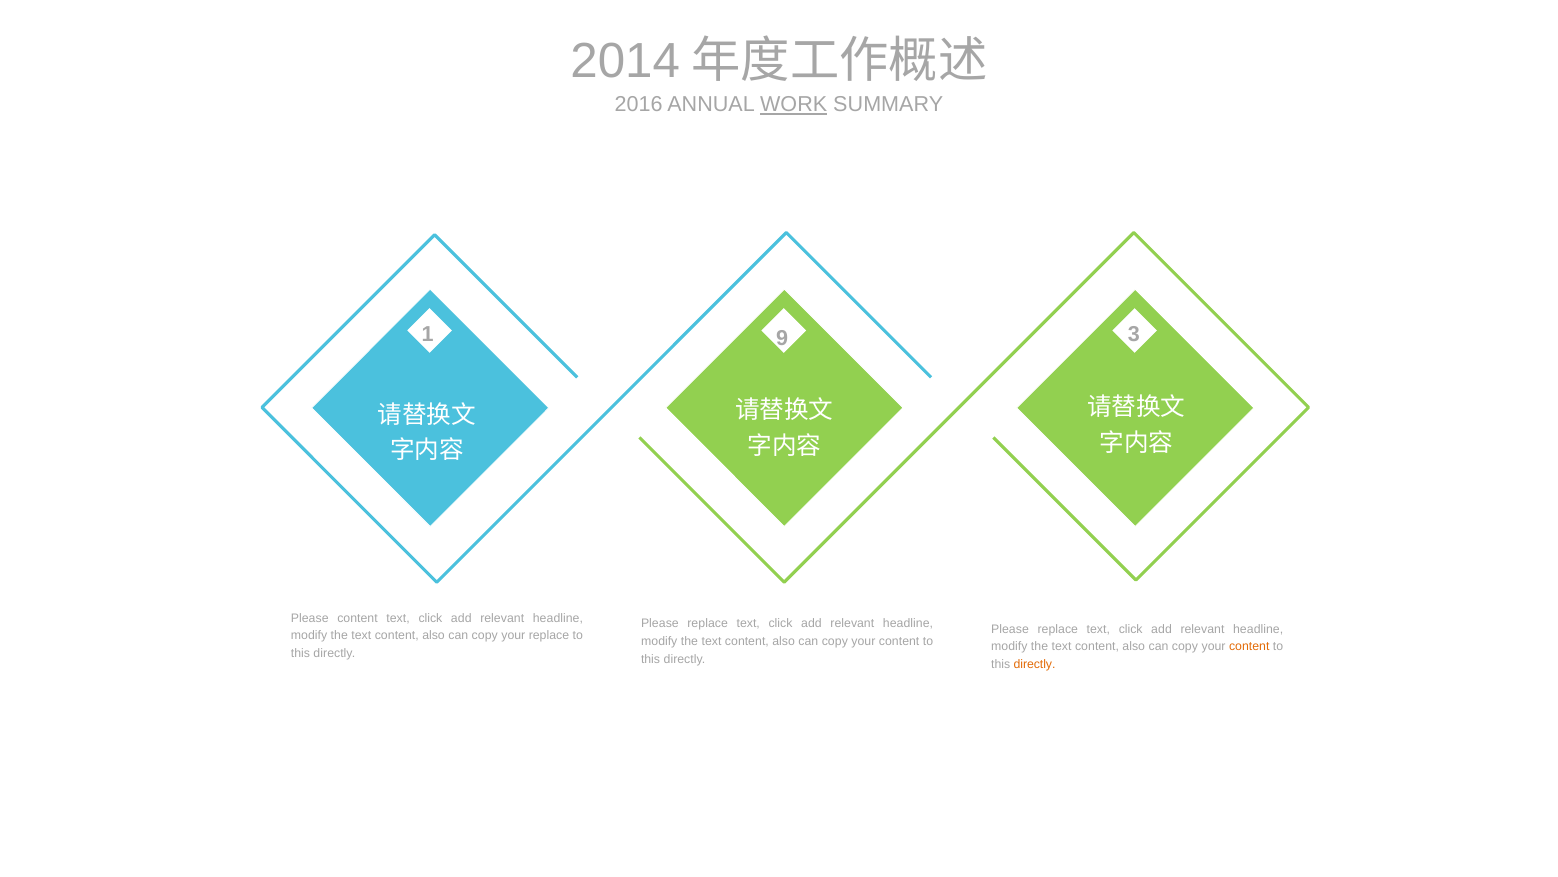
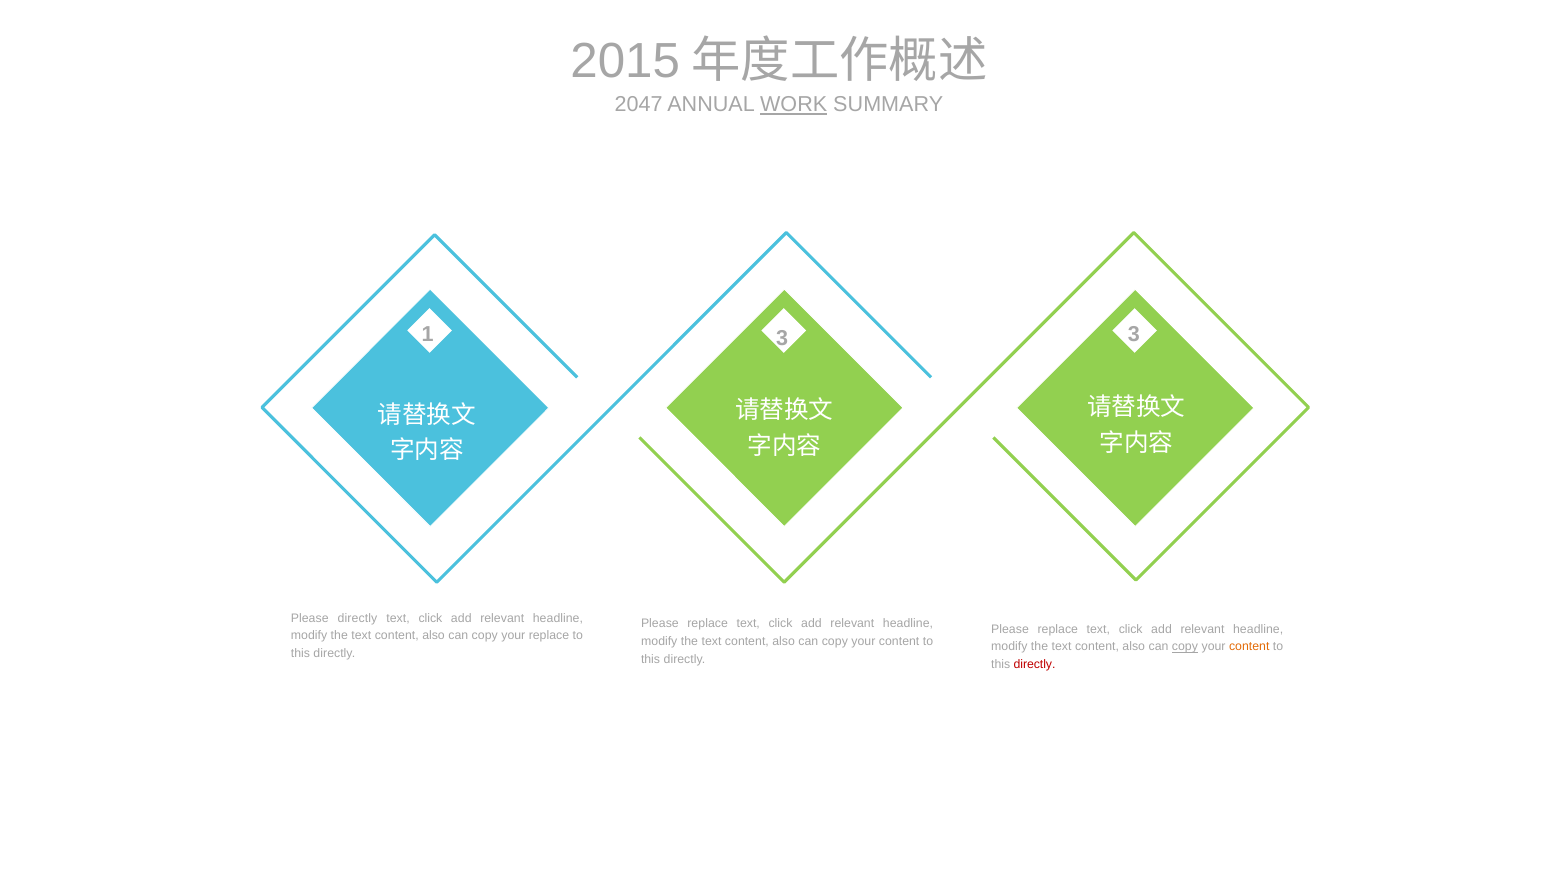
2014: 2014 -> 2015 (625, 62)
2016: 2016 -> 2047 (639, 105)
1 9: 9 -> 3 (782, 339)
Please content: content -> directly (357, 618)
copy underline: none -> present (1185, 646)
directly colour: orange -> red (1035, 664)
